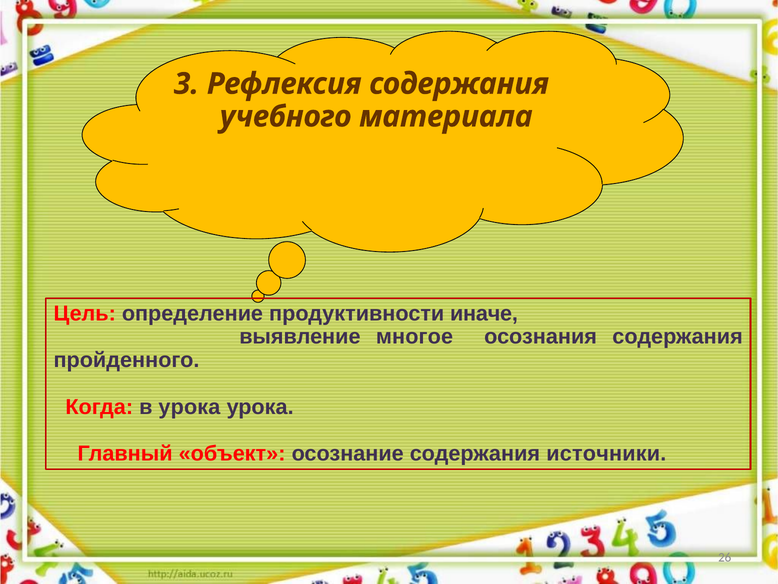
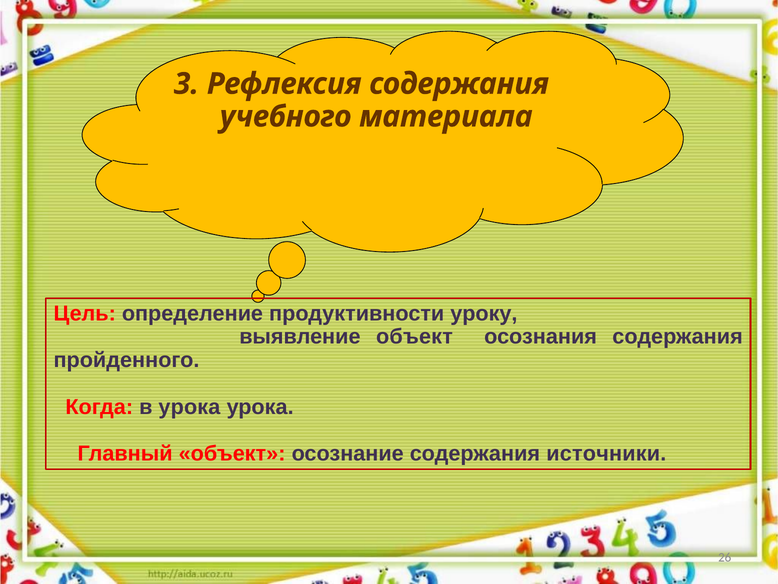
иначе: иначе -> уроку (484, 313)
выявление многое: многое -> объект (414, 337)
